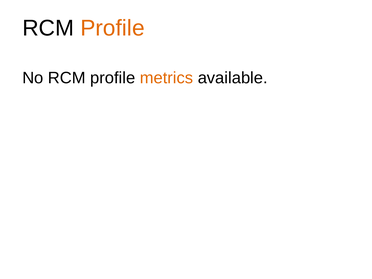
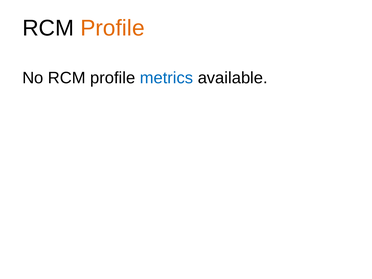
metrics colour: orange -> blue (167, 78)
